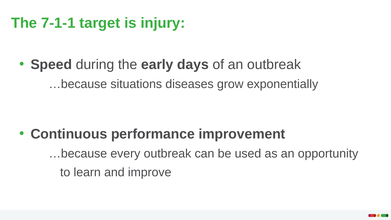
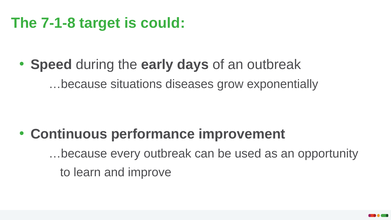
7-1-1: 7-1-1 -> 7-1-8 (58, 23)
injury: injury -> could (163, 23)
